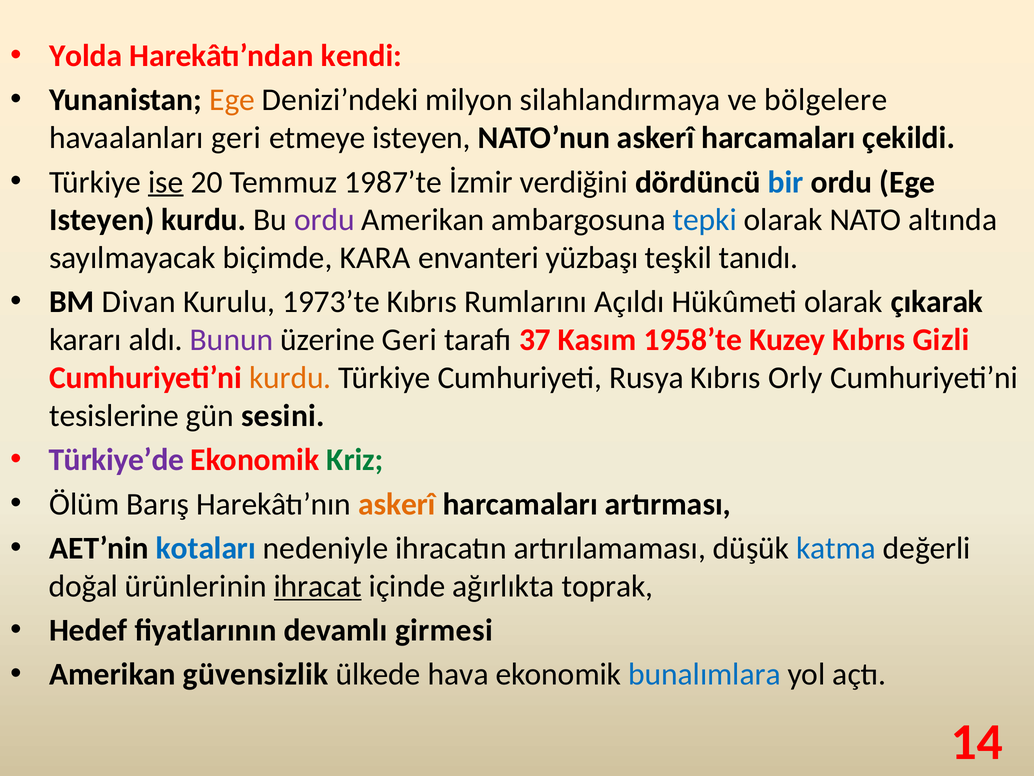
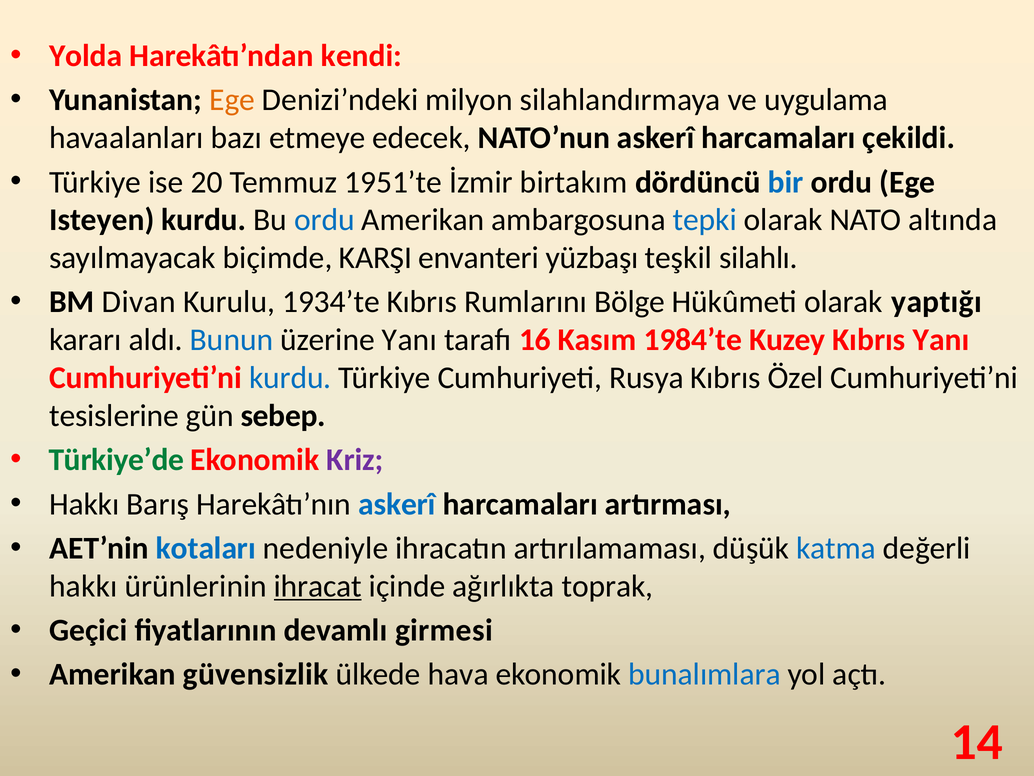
bölgelere: bölgelere -> uygulama (826, 100)
havaalanları geri: geri -> bazı (236, 138)
etmeye isteyen: isteyen -> edecek (421, 138)
ise underline: present -> none (166, 182)
1987’te: 1987’te -> 1951’te (393, 182)
verdiğini: verdiğini -> birtakım (574, 182)
ordu colour: purple -> blue (324, 220)
KARA: KARA -> KARŞI (375, 258)
tanıdı: tanıdı -> silahlı (758, 258)
1973’te: 1973’te -> 1934’te (331, 302)
Açıldı: Açıldı -> Bölge (630, 302)
çıkarak: çıkarak -> yaptığı (937, 302)
Bunun colour: purple -> blue (232, 340)
üzerine Geri: Geri -> Yanı (409, 340)
37: 37 -> 16 (535, 340)
1958’te: 1958’te -> 1984’te (693, 340)
Kıbrıs Gizli: Gizli -> Yanı (941, 340)
kurdu colour: orange -> blue (290, 378)
Orly: Orly -> Özel (795, 378)
sesini: sesini -> sebep (283, 415)
Türkiye’de colour: purple -> green (116, 460)
Kriz colour: green -> purple (355, 460)
Ölüm: Ölüm -> Hakkı (84, 504)
askerî colour: orange -> blue (397, 504)
doğal: doğal -> hakkı (83, 586)
Hedef: Hedef -> Geçici (88, 630)
